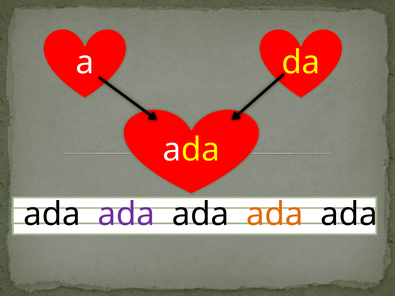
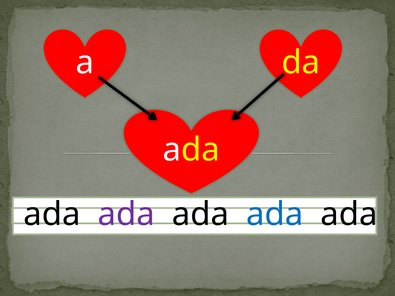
ada colour: orange -> blue (275, 214)
